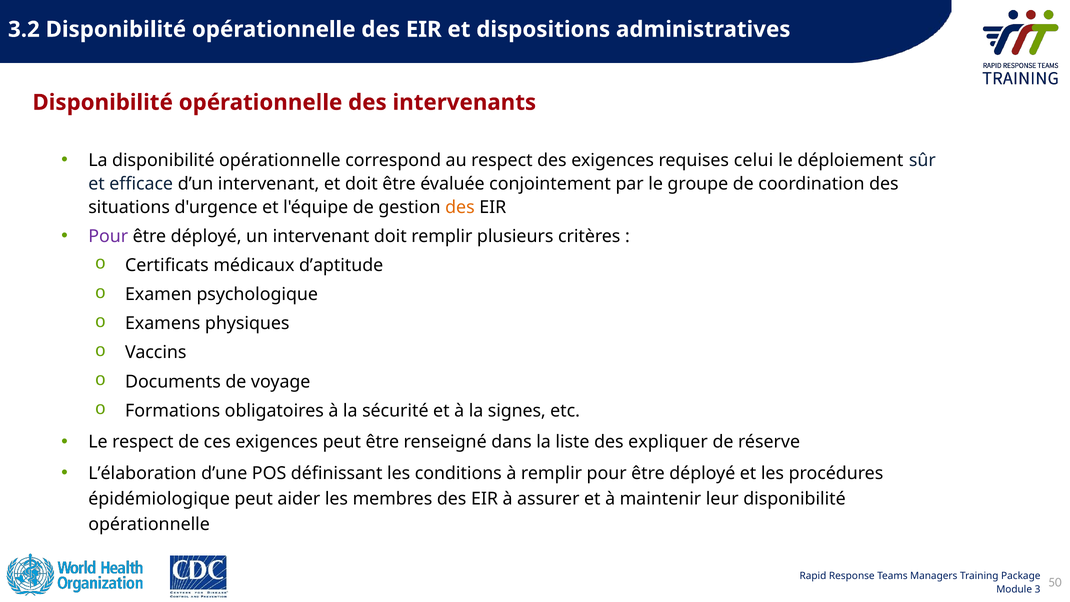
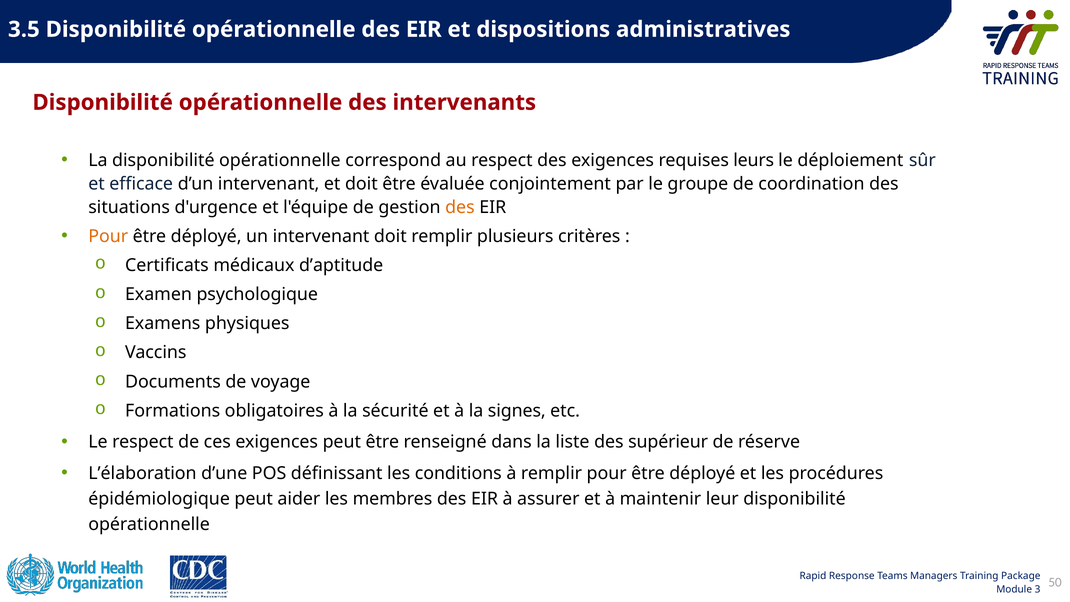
3.2: 3.2 -> 3.5 (24, 29)
celui: celui -> leurs (754, 160)
Pour colour: purple -> orange (108, 236)
expliquer: expliquer -> supérieur (668, 442)
